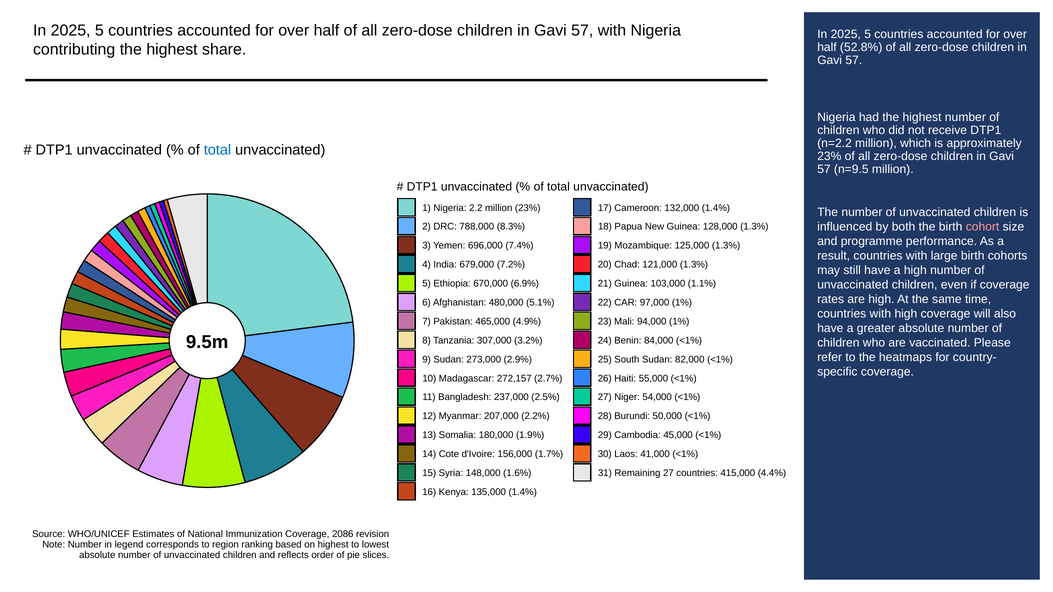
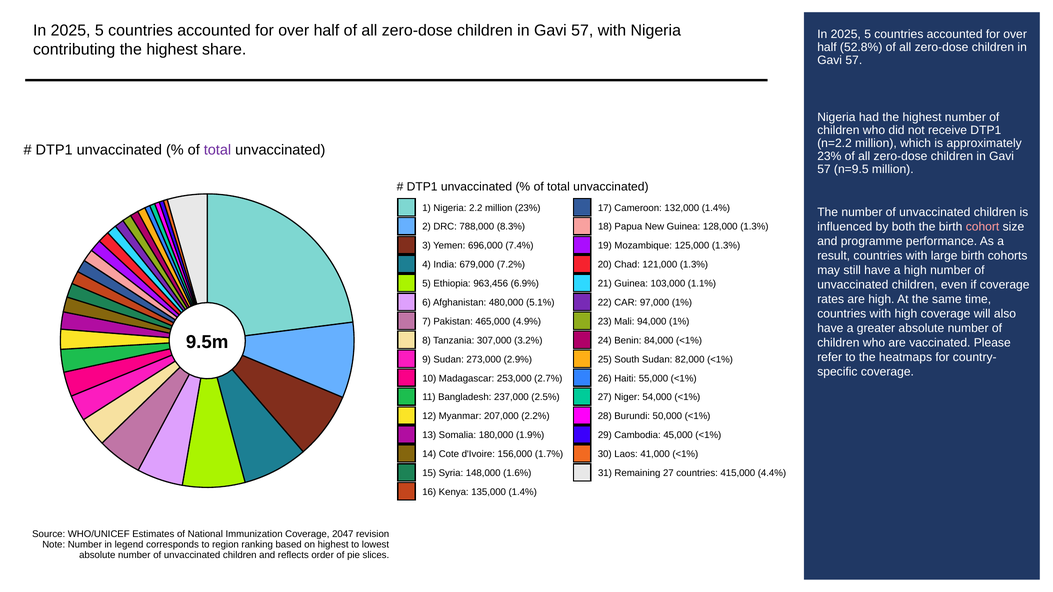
total colour: blue -> purple (217, 150)
670,000: 670,000 -> 963,456 (491, 284)
272,157: 272,157 -> 253,000 (514, 379)
2086: 2086 -> 2047 (343, 535)
